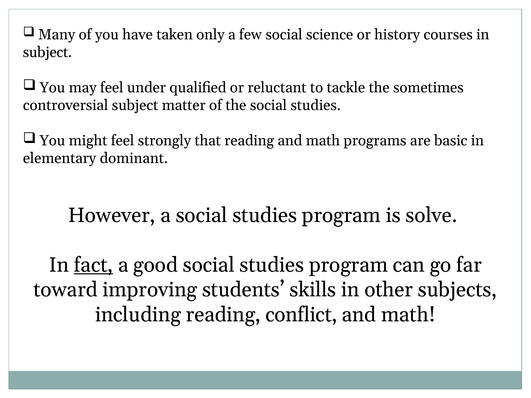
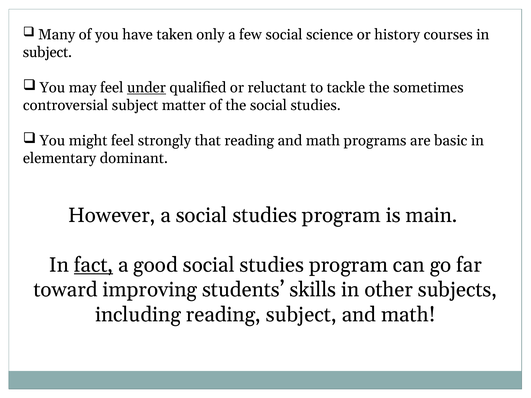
under underline: none -> present (146, 88)
solve: solve -> main (432, 216)
reading conflict: conflict -> subject (301, 315)
